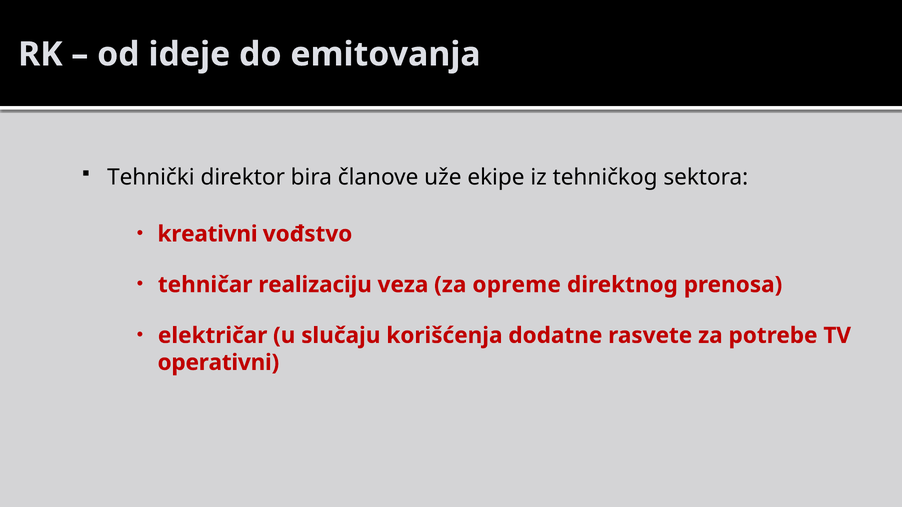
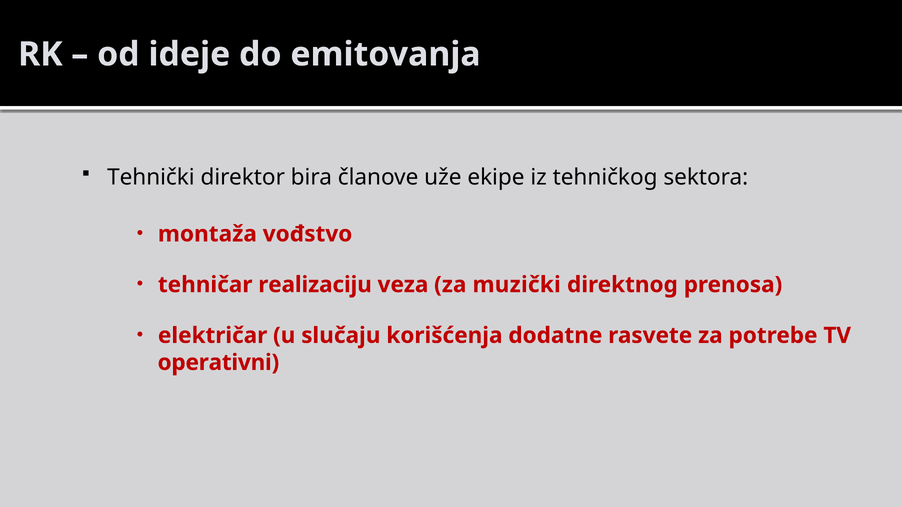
kreativni: kreativni -> montaža (207, 234)
opreme: opreme -> muzički (517, 285)
